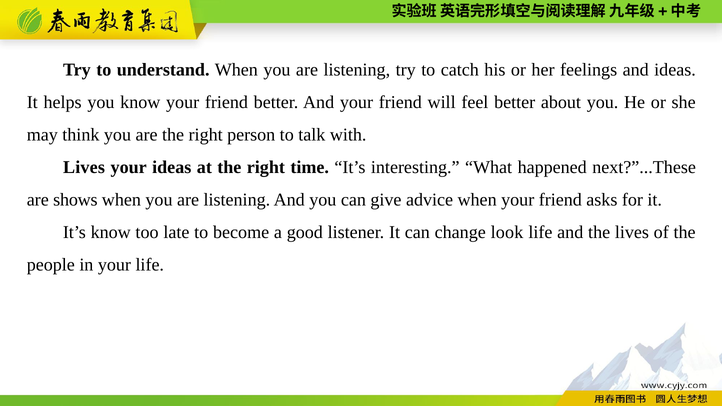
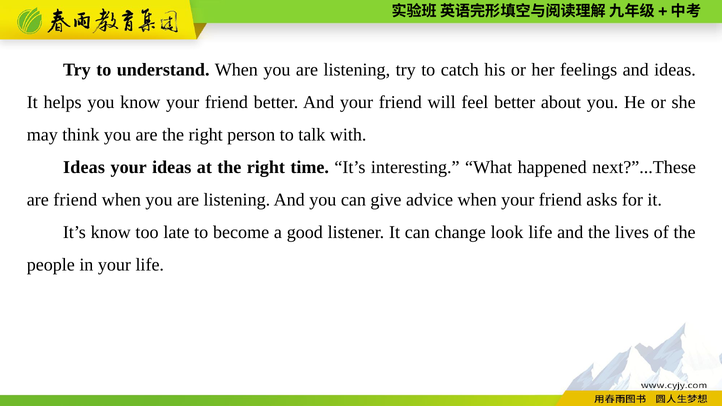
Lives: Lives -> Ideas (84, 167)
are shows: shows -> friend (75, 200)
